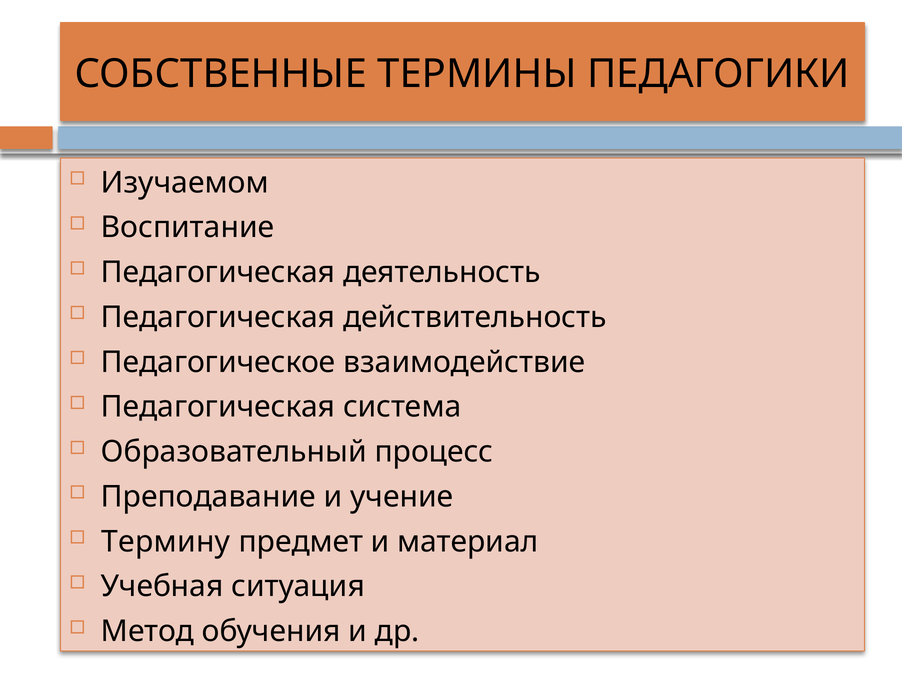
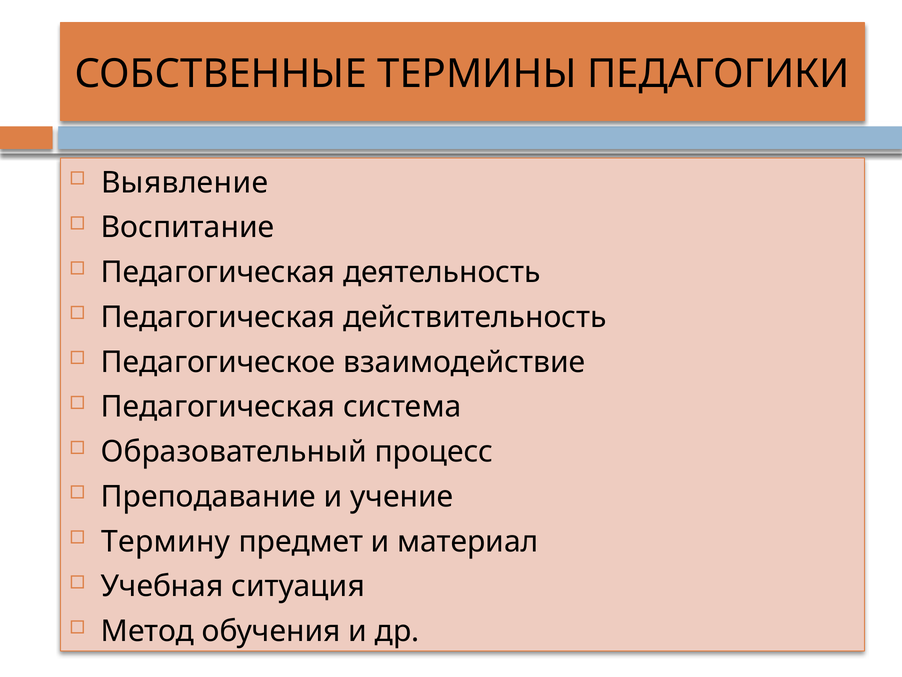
Изучаемом: Изучаемом -> Выявление (185, 182)
